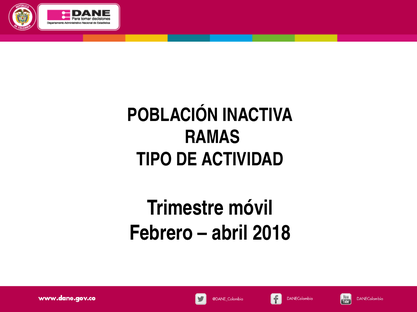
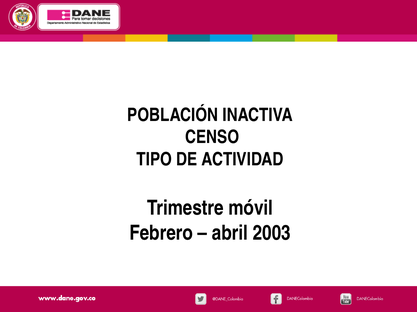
RAMAS: RAMAS -> CENSO (212, 137)
2018: 2018 -> 2003 (272, 234)
